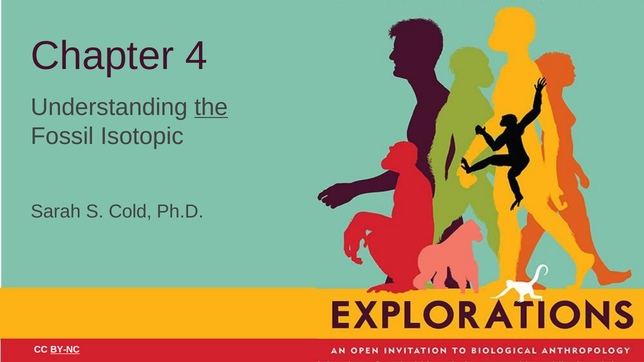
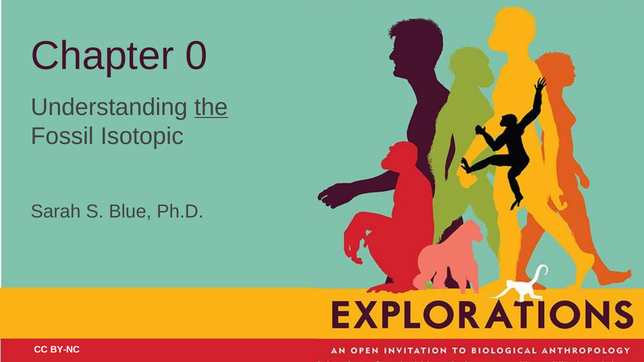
4: 4 -> 0 (196, 56)
Cold: Cold -> Blue (130, 212)
BY-NC underline: present -> none (65, 350)
